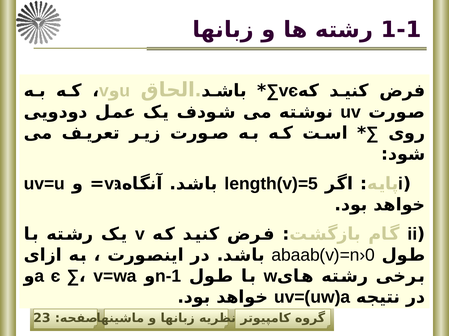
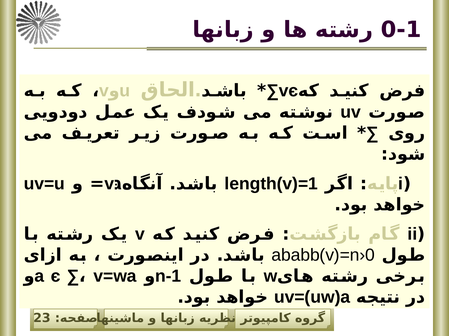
1-1: 1-1 -> 0-1 (401, 30)
length(v)=5: length(v)=5 -> length(v)=1 (271, 184)
abaab(v)=n›0: abaab(v)=n›0 -> ababb(v)=n›0 (323, 256)
